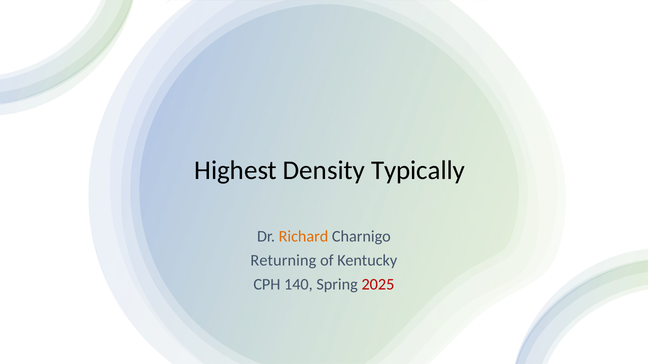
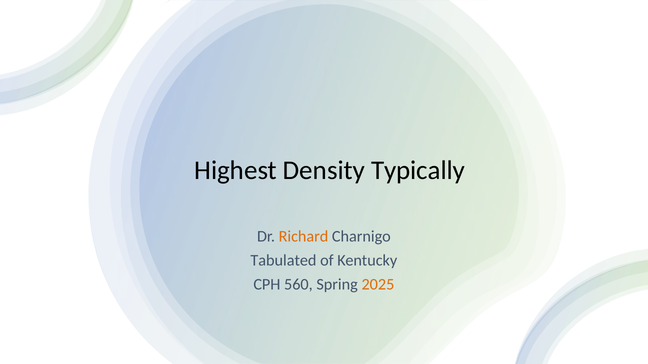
Returning: Returning -> Tabulated (283, 261)
140: 140 -> 560 (298, 285)
2025 colour: red -> orange (378, 285)
